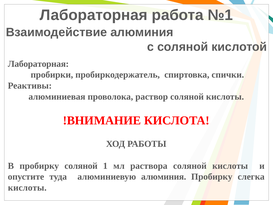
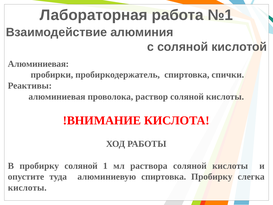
Лабораторная: Лабораторная -> Алюминиевая (38, 64)
алюминиевую алюминия: алюминия -> спиртовка (164, 177)
